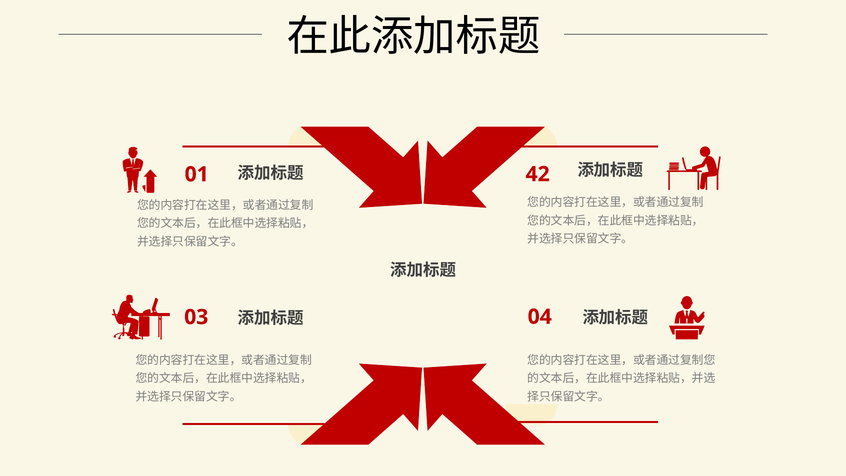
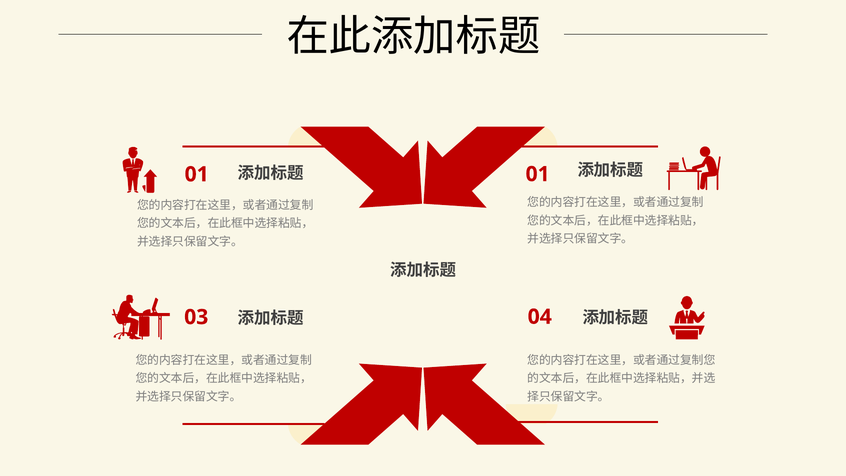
01 42: 42 -> 01 (538, 174)
